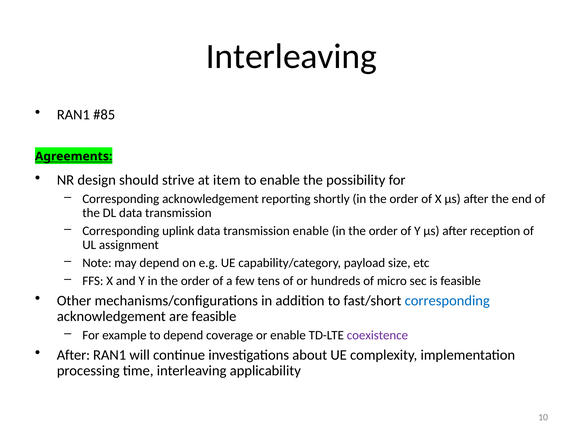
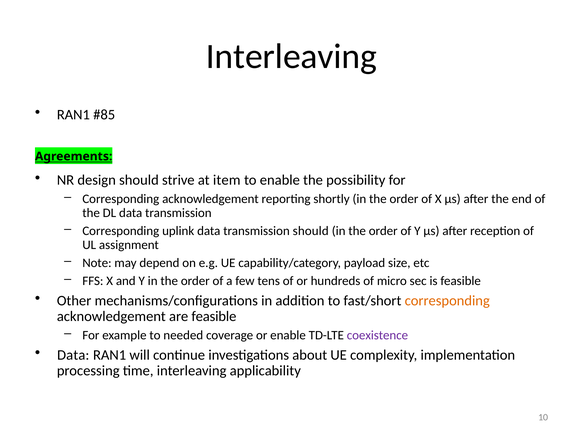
transmission enable: enable -> should (311, 231)
corresponding colour: blue -> orange (447, 301)
to depend: depend -> needed (183, 335)
After: After -> Data (73, 355)
